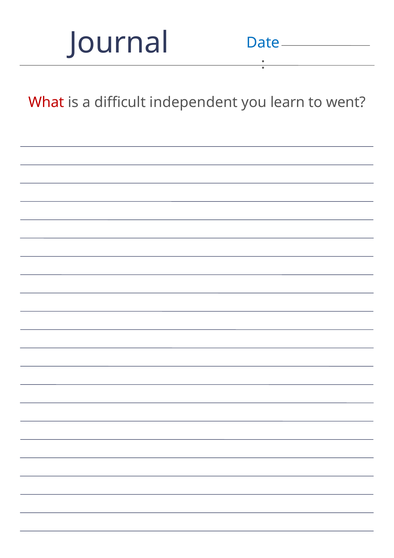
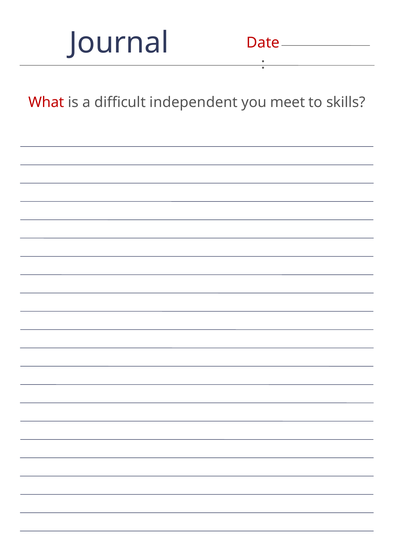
Date colour: blue -> red (263, 43)
learn: learn -> meet (288, 102)
went: went -> skills (346, 102)
